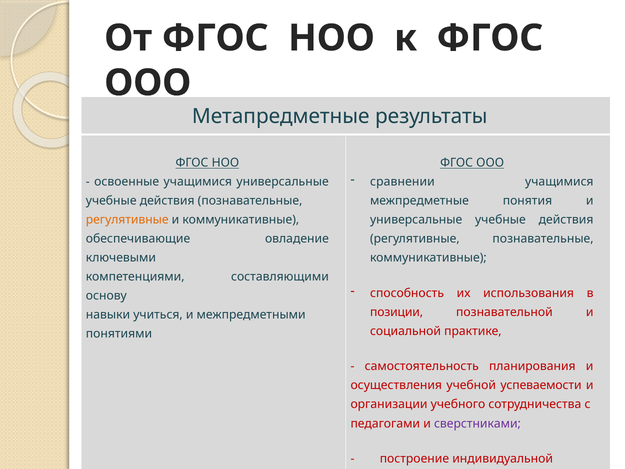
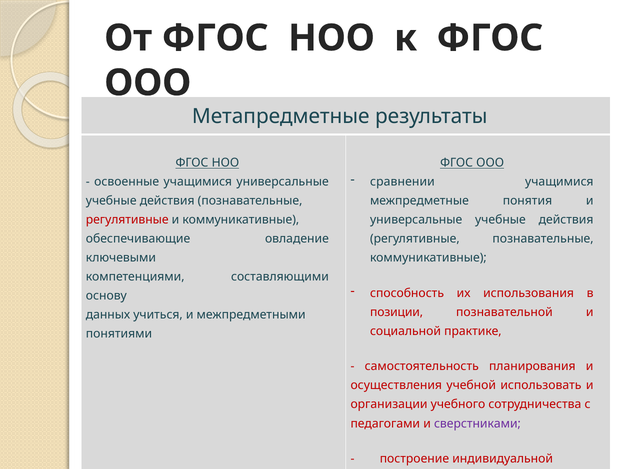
регулятивные colour: orange -> red (127, 220)
навыки: навыки -> данных (108, 315)
успеваемости: успеваемости -> использовать (541, 385)
